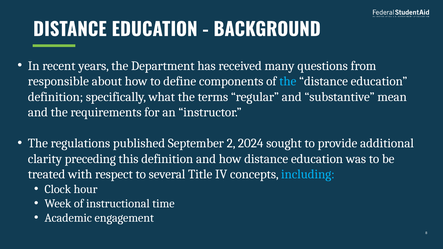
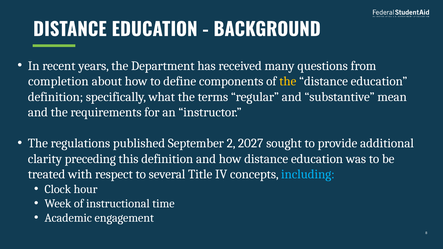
responsible: responsible -> completion (58, 81)
the colour: light blue -> yellow (288, 81)
2024: 2024 -> 2027 (251, 143)
